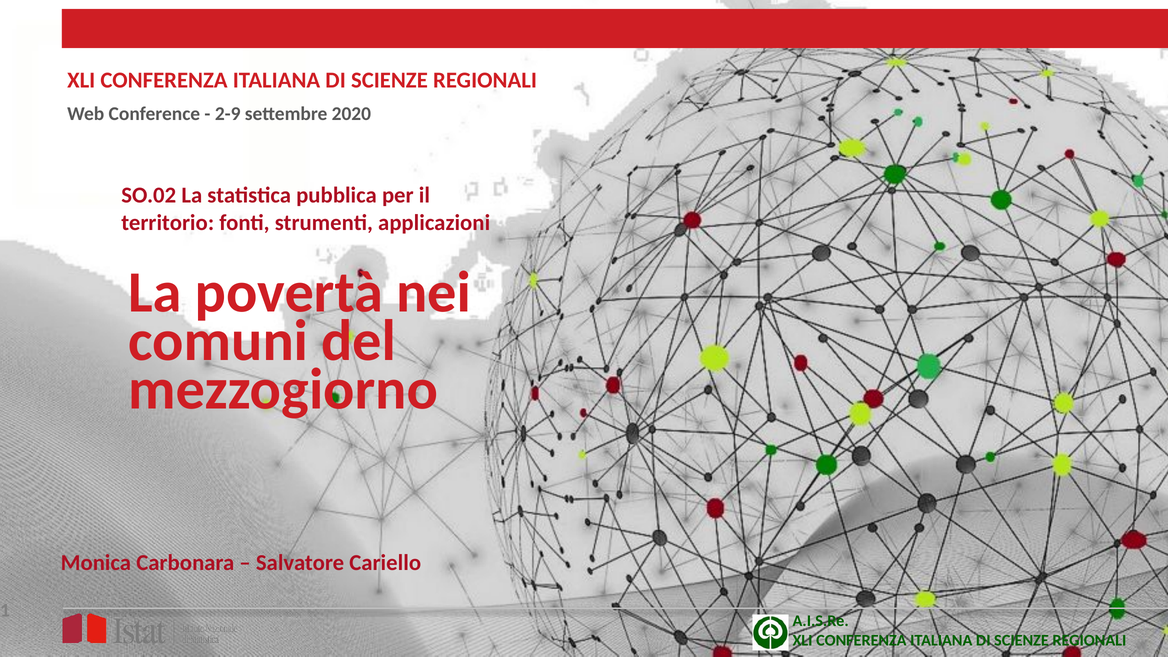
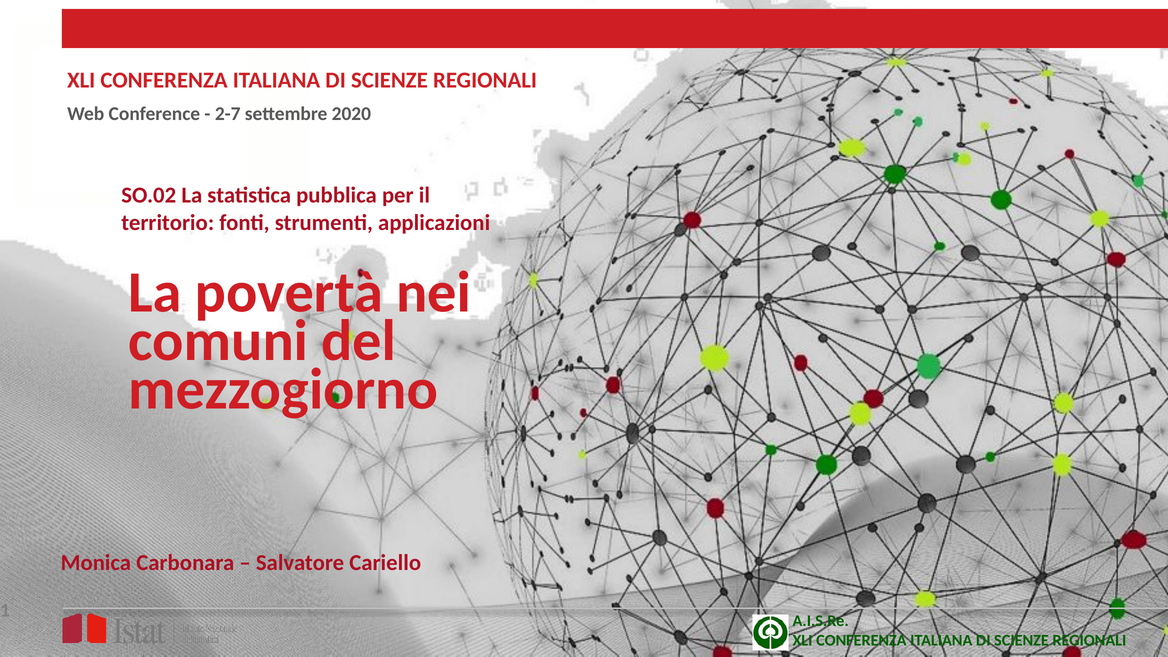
2-9: 2-9 -> 2-7 (228, 114)
